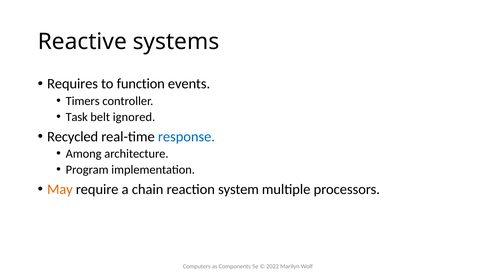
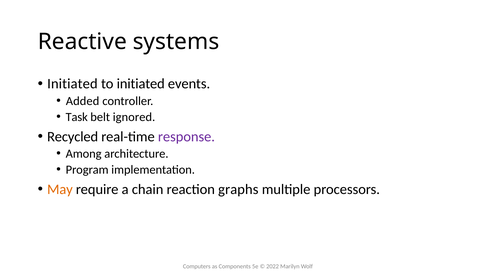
Requires: Requires -> Initiated (72, 84)
to function: function -> initiated (141, 84)
Timers: Timers -> Added (83, 101)
response colour: blue -> purple (186, 137)
system: system -> graphs (238, 189)
